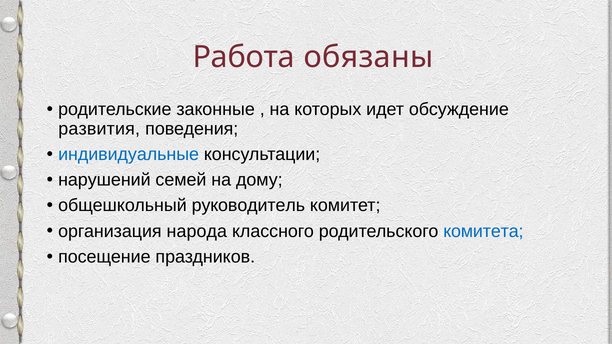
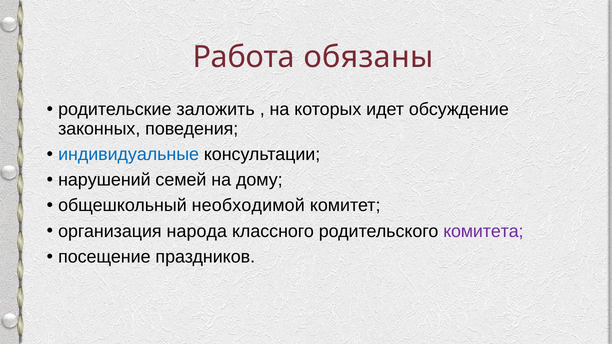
законные: законные -> заложить (216, 109)
развития: развития -> законных (99, 129)
руководитель: руководитель -> необходимой (248, 206)
комитета colour: blue -> purple (483, 231)
